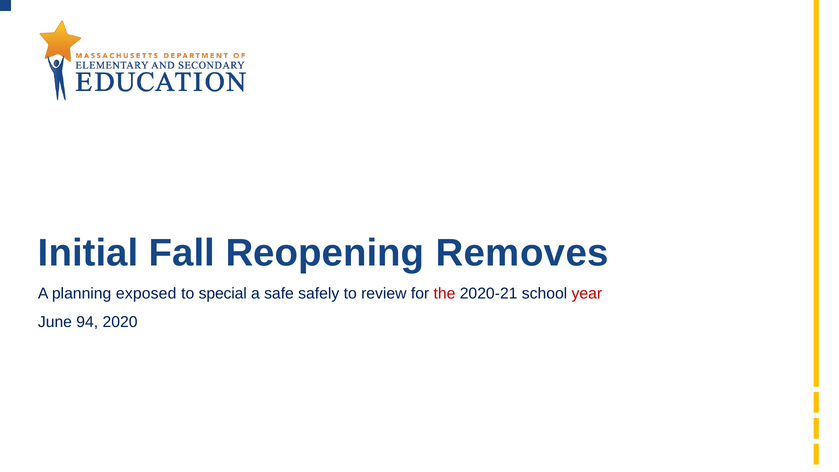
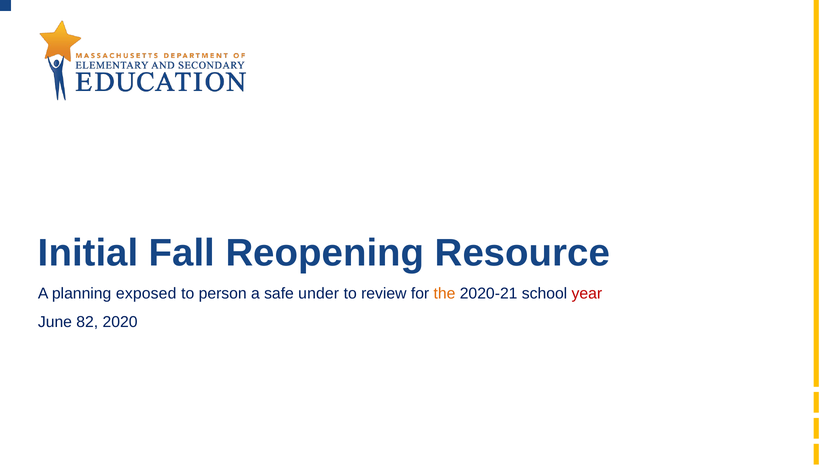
Removes: Removes -> Resource (522, 253)
special: special -> person (223, 293)
safely: safely -> under (319, 293)
the colour: red -> orange (445, 293)
94: 94 -> 82 (87, 322)
